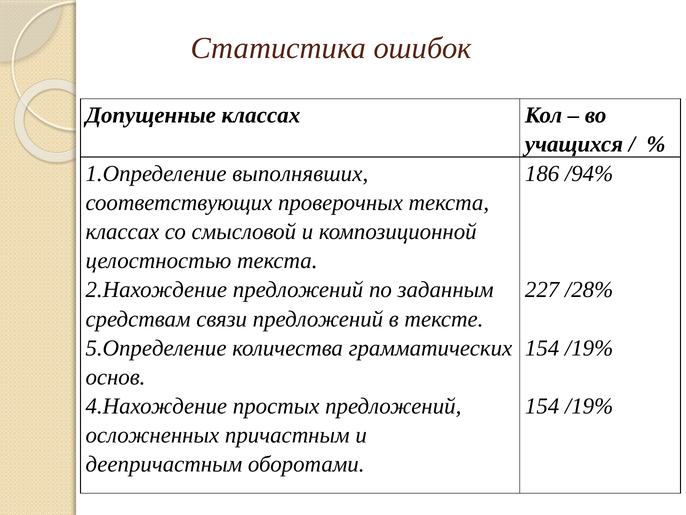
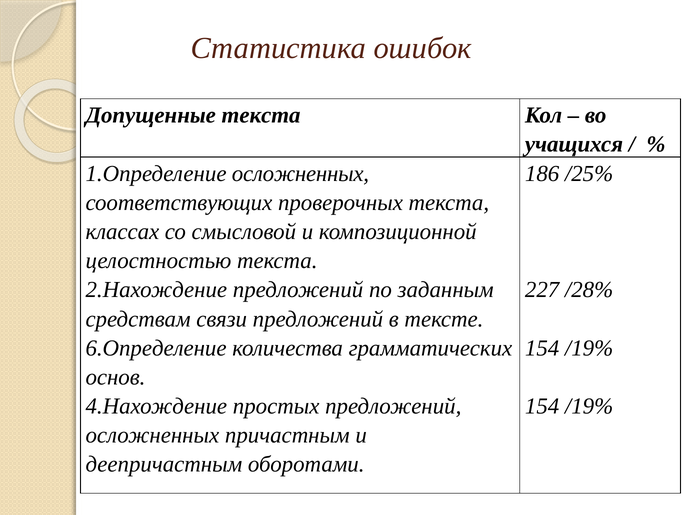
Допущенные классах: классах -> текста (261, 115)
1.Определение выполнявших: выполнявших -> осложненных (300, 173)
/94%: /94% -> /25% (589, 173)
5.Определение: 5.Определение -> 6.Определение (156, 348)
